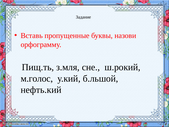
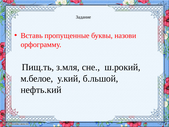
м.голос: м.голос -> м.белое (37, 78)
